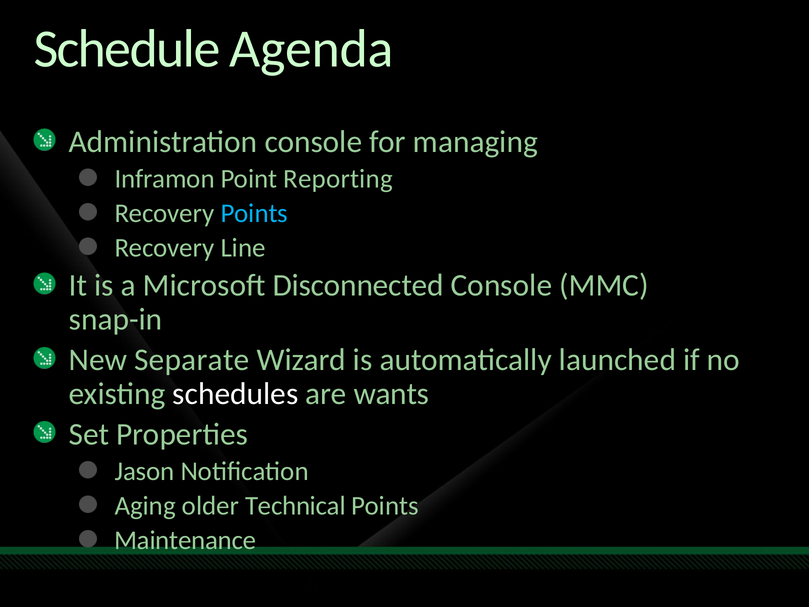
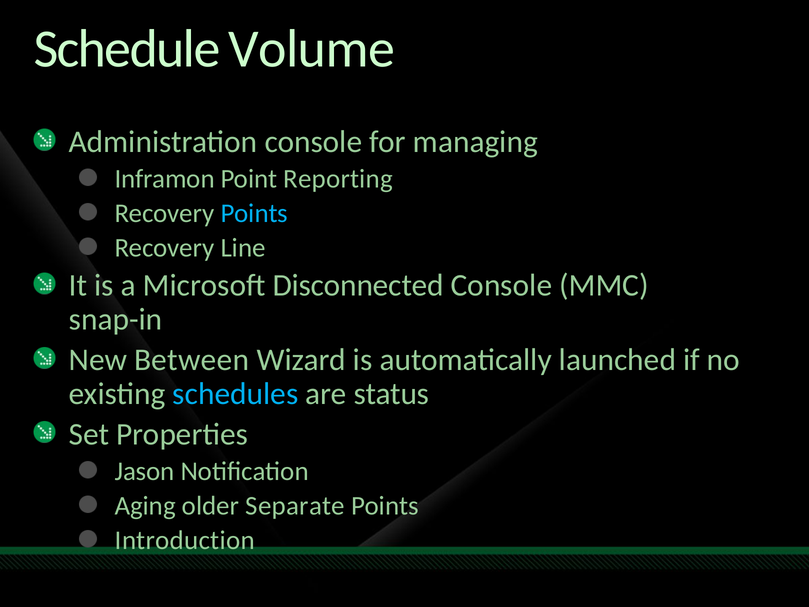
Agenda: Agenda -> Volume (312, 49)
Separate: Separate -> Between (192, 360)
schedules colour: white -> light blue (235, 394)
wants: wants -> status (391, 394)
Technical: Technical -> Separate (295, 505)
Maintenance: Maintenance -> Introduction (185, 540)
